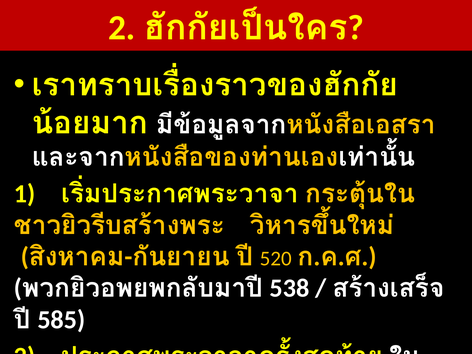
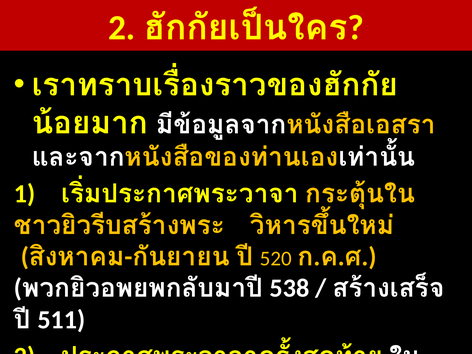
585: 585 -> 511 (61, 320)
